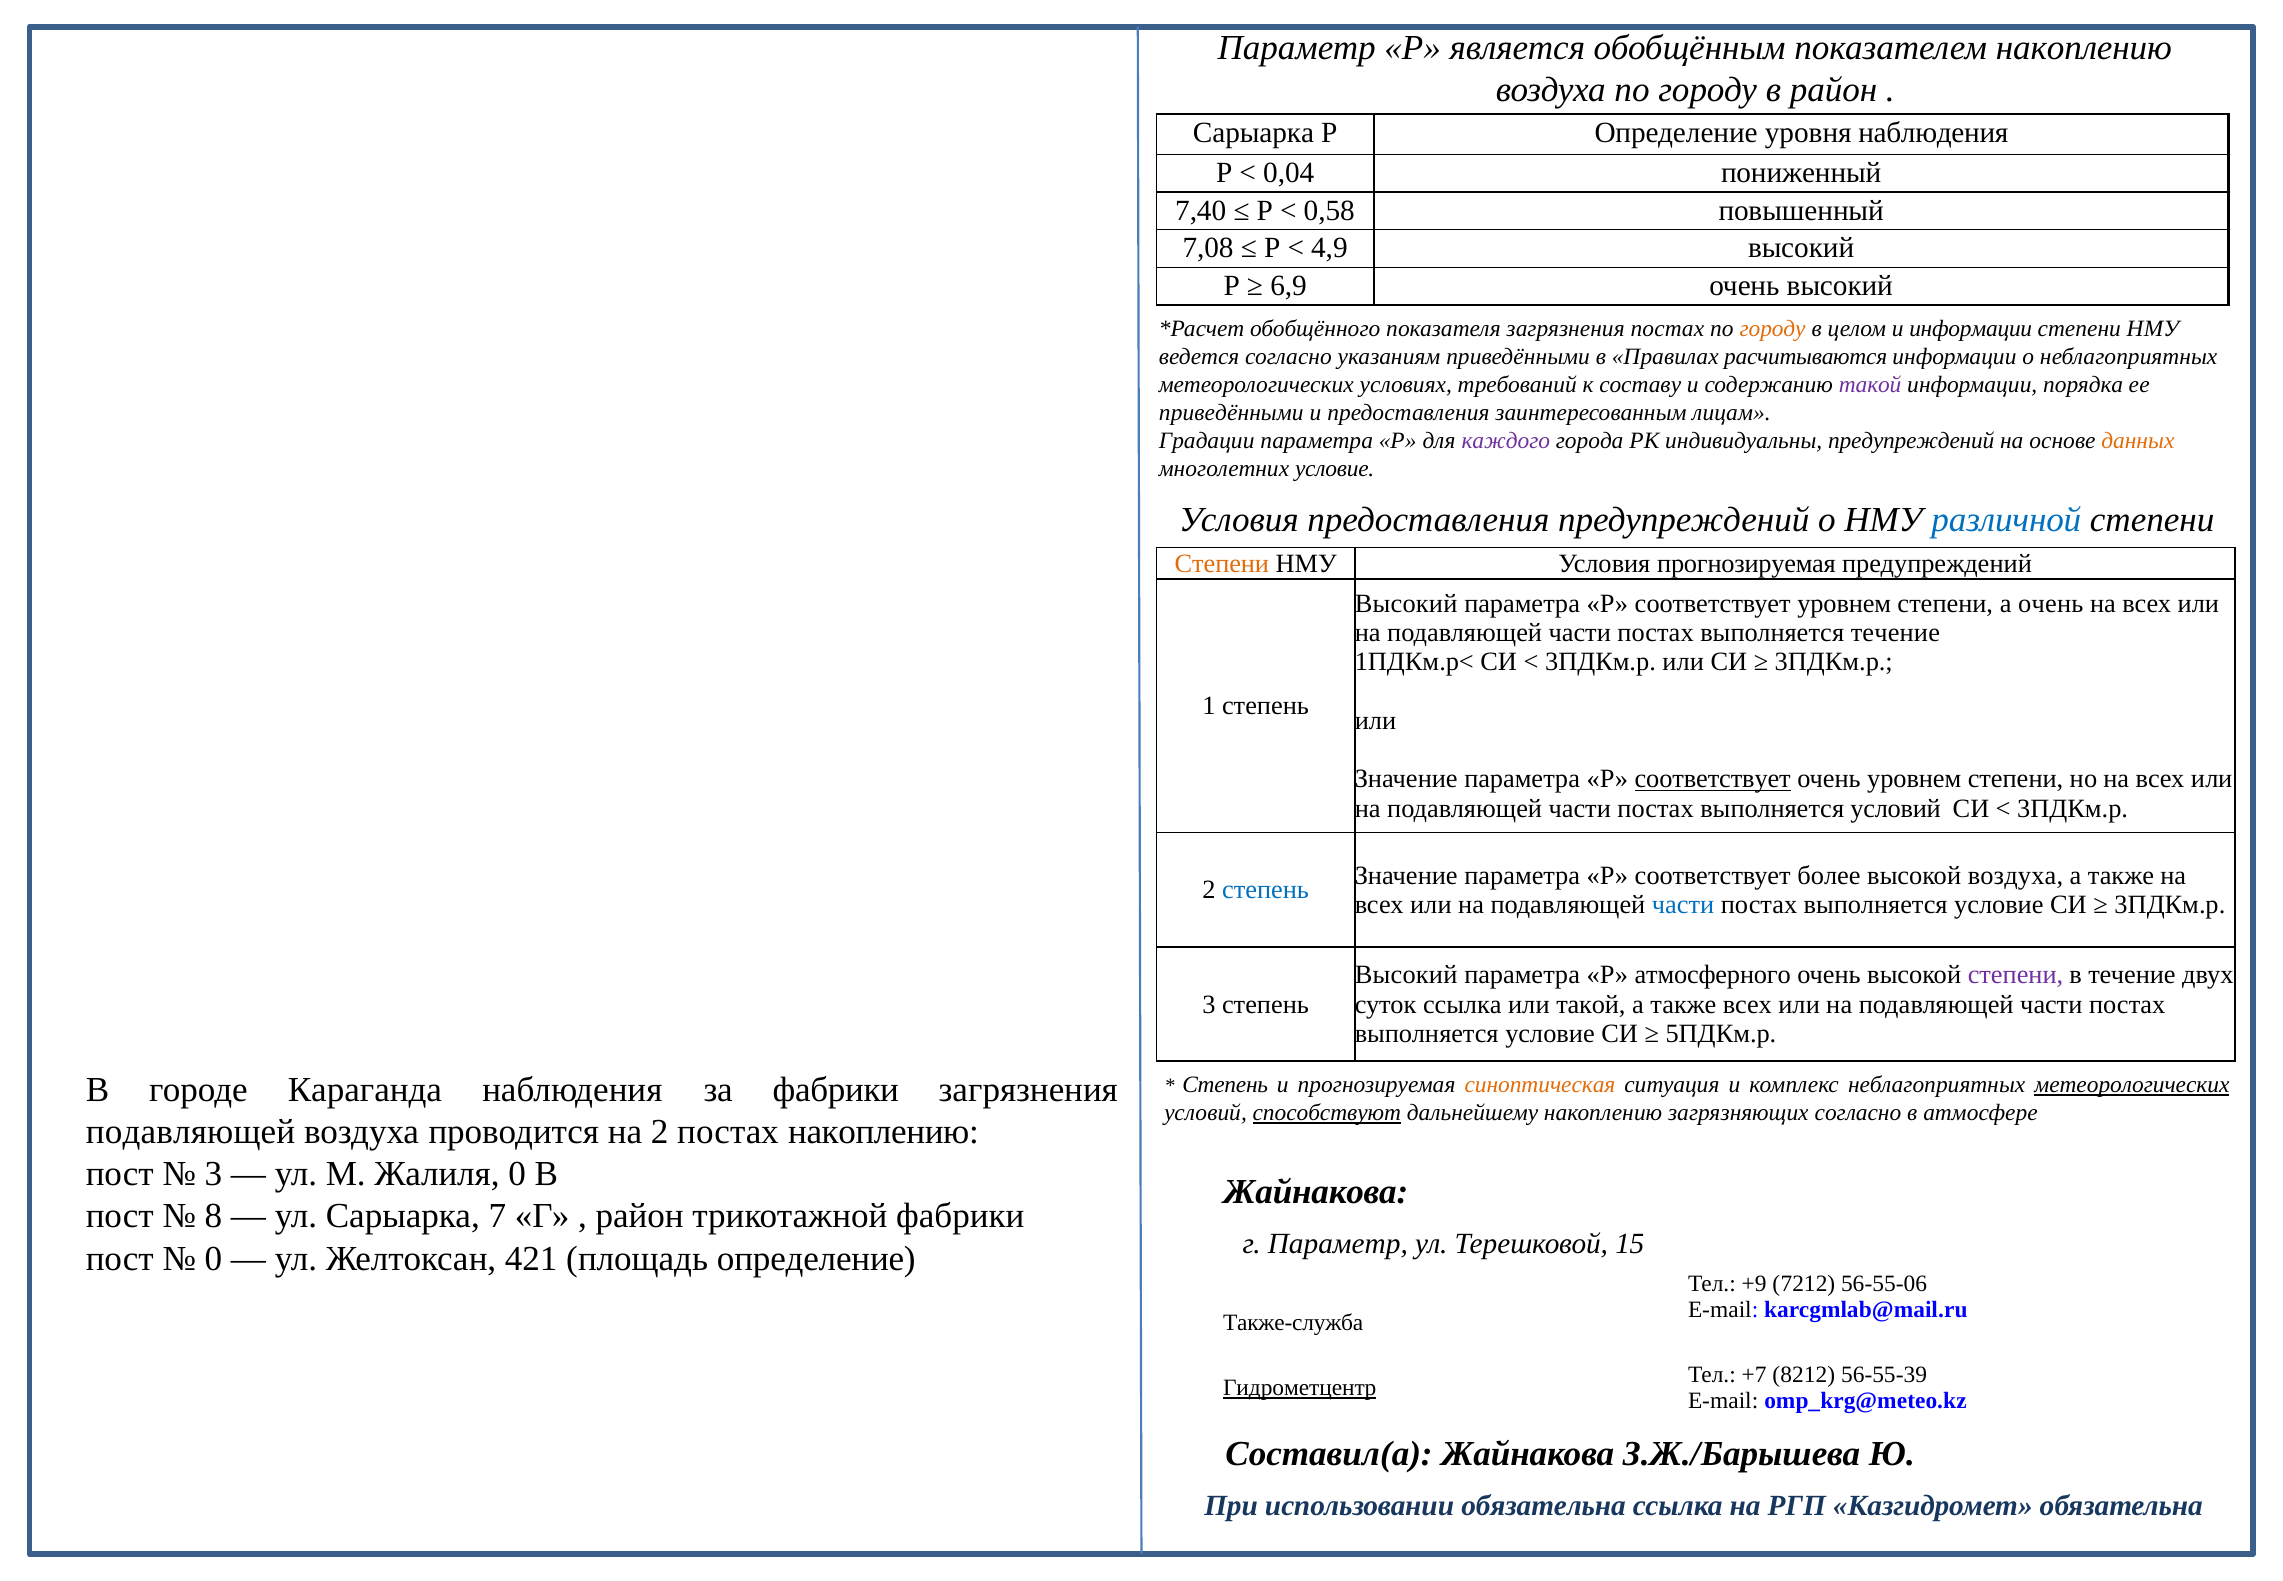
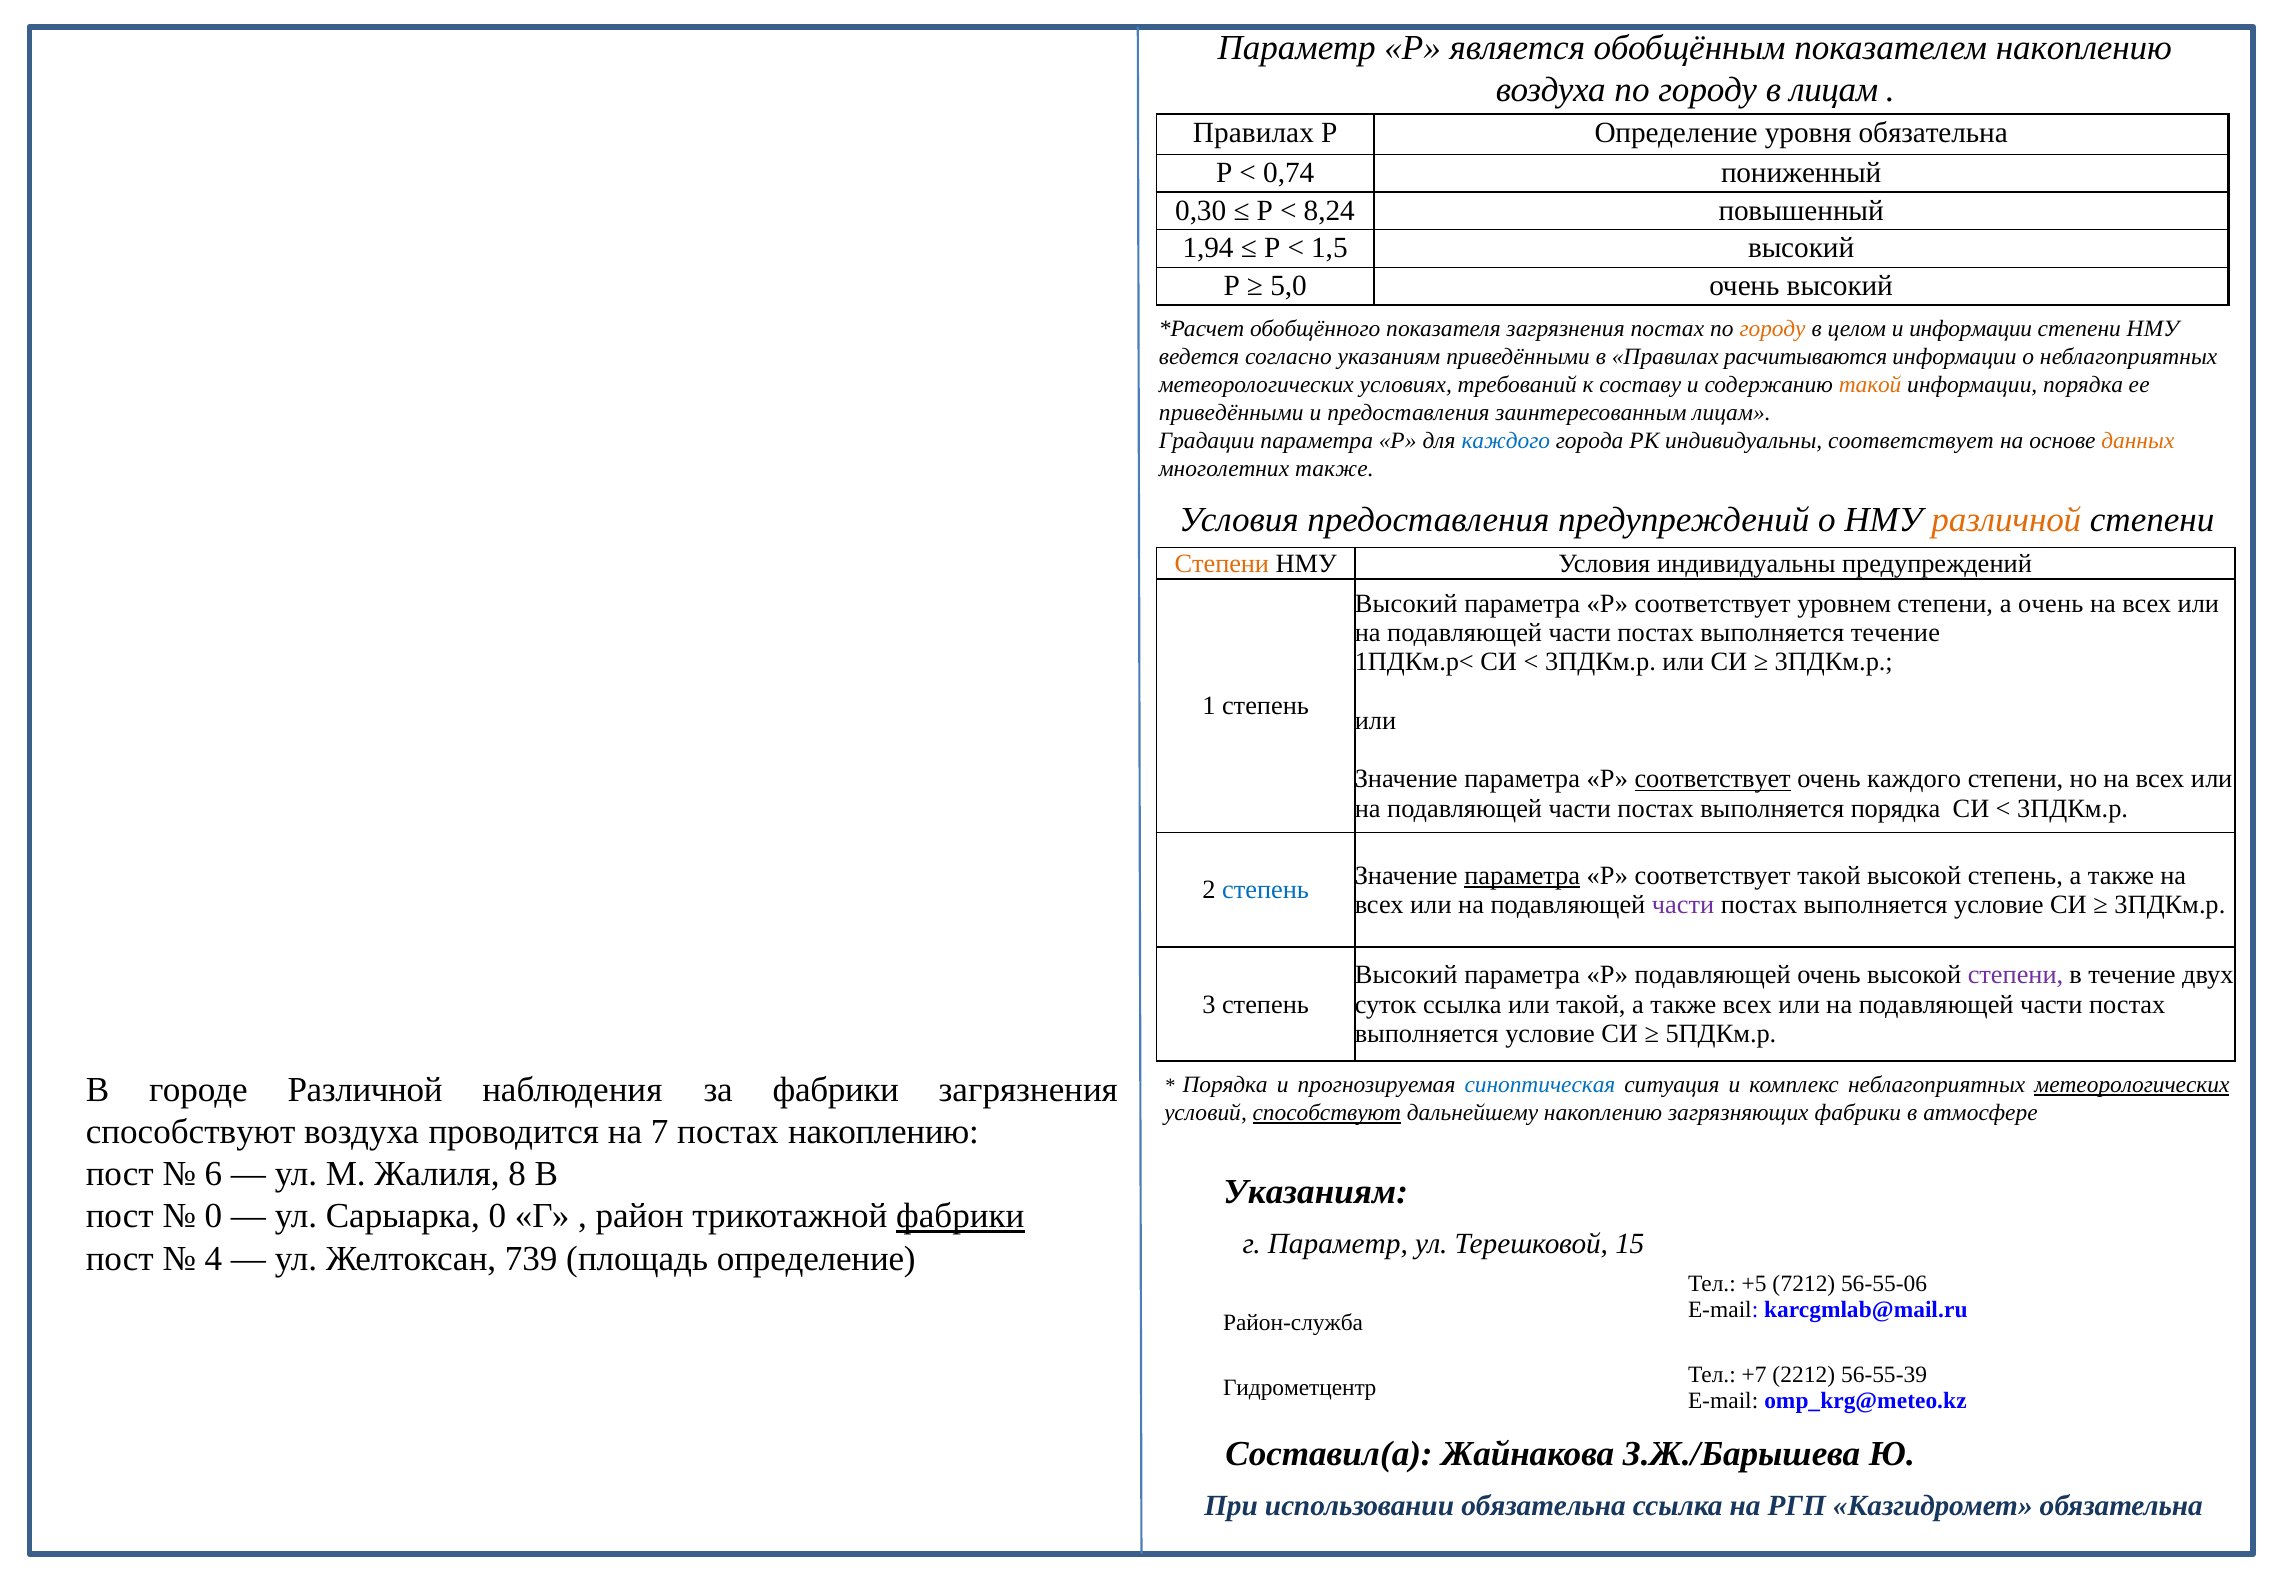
в район: район -> лицам (1834, 90)
Сарыарка: Сарыарка -> Правилах (1253, 132)
уровня наблюдения: наблюдения -> обязательна (1933, 132)
0,04: 0,04 -> 0,74 (1289, 173)
7,40: 7,40 -> 0,30 (1201, 210)
0,58: 0,58 -> 8,24 (1329, 210)
7,08: 7,08 -> 1,94 (1208, 248)
4,9: 4,9 -> 1,5 (1329, 248)
6,9: 6,9 -> 5,0 (1289, 286)
такой colour: purple -> orange (1870, 385)
каждого colour: purple -> blue (1506, 441)
индивидуальны предупреждений: предупреждений -> соответствует (1911, 441)
многолетних условие: условие -> также (1334, 469)
различной colour: blue -> orange (2006, 520)
Условия прогнозируемая: прогнозируемая -> индивидуальны (1746, 563)
очень уровнем: уровнем -> каждого (1914, 779)
выполняется условий: условий -> порядка (1896, 808)
параметра underline: none -> present (1522, 875)
соответствует более: более -> такой (1829, 875)
высокой воздуха: воздуха -> степень (2015, 875)
части colour: blue -> purple (1683, 904)
Р атмосферного: атмосферного -> подавляющей (1713, 975)
городе Караганда: Караганда -> Различной (365, 1090)
Степень: Степень -> Порядка (1225, 1085)
синоптическая colour: orange -> blue (1540, 1085)
загрязняющих согласно: согласно -> фабрики (1858, 1113)
подавляющей: подавляющей -> способствуют (191, 1132)
на 2: 2 -> 7 (660, 1132)
3: 3 -> 6 (213, 1174)
Жалиля 0: 0 -> 8 (517, 1174)
Жайнакова: Жайнакова -> Указаниям (1316, 1192)
8: 8 -> 0 (213, 1216)
Сарыарка 7: 7 -> 0 (497, 1216)
фабрики underline: none -> present (960, 1216)
0: 0 -> 4 (213, 1258)
421: 421 -> 739 (531, 1258)
+9: +9 -> +5 (1754, 1283)
Также-служба: Также-служба -> Район-служба (1293, 1322)
8212: 8212 -> 2212 (1804, 1375)
Гидрометцентр underline: present -> none (1300, 1388)
